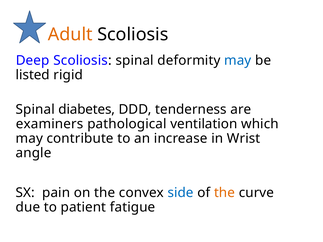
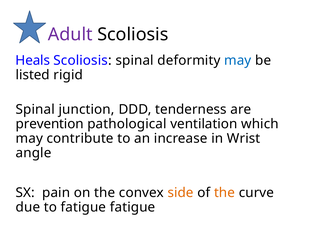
Adult colour: orange -> purple (70, 35)
Deep: Deep -> Heals (33, 60)
diabetes: diabetes -> junction (87, 109)
examiners: examiners -> prevention (50, 124)
side colour: blue -> orange (181, 193)
to patient: patient -> fatigue (83, 207)
